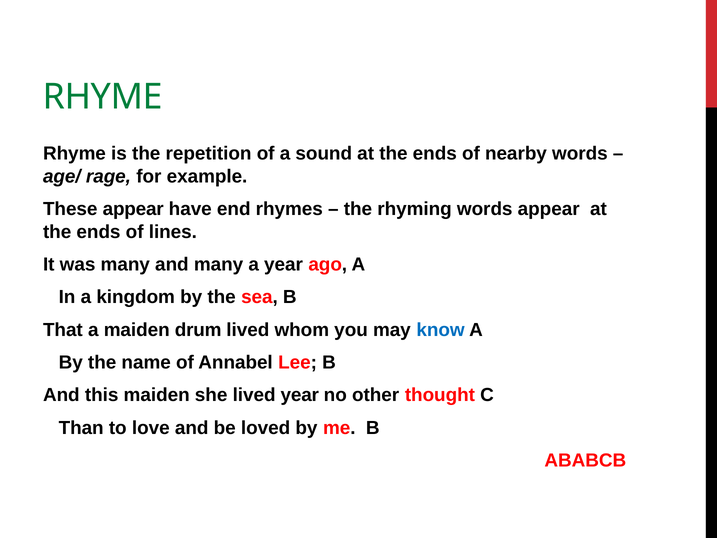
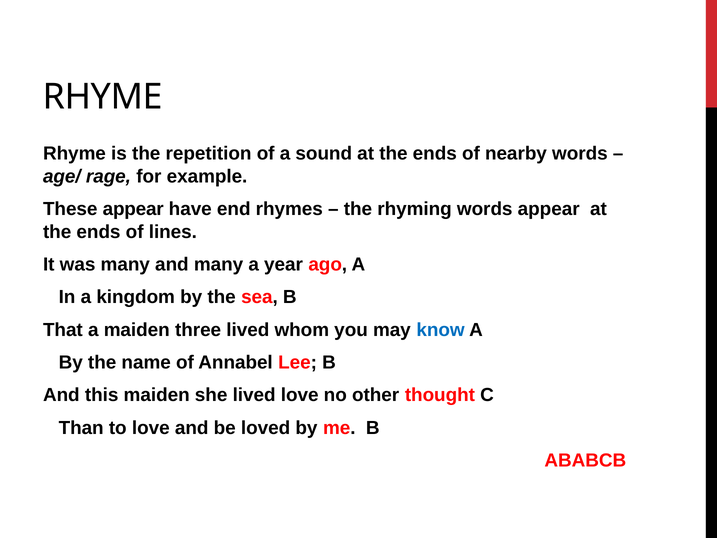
RHYME colour: green -> black (103, 97)
drum: drum -> three (198, 330)
lived year: year -> love (300, 395)
